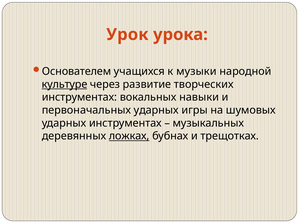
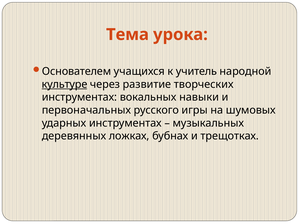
Урок: Урок -> Тема (127, 35)
музыки: музыки -> учитель (197, 71)
первоначальных ударных: ударных -> русского (156, 110)
ложках underline: present -> none (129, 136)
